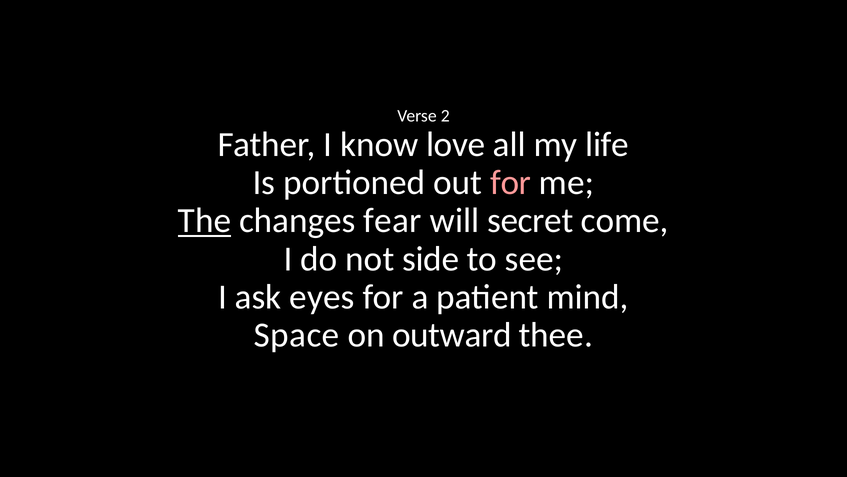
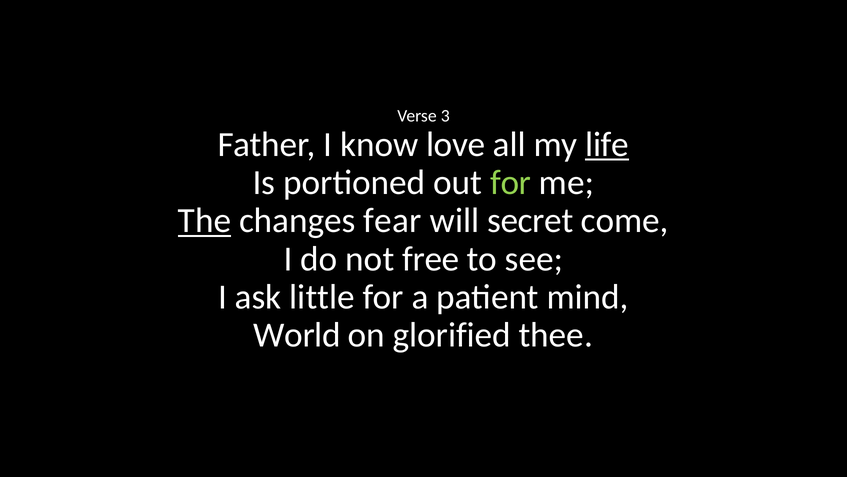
2: 2 -> 3 (445, 116)
life underline: none -> present (607, 144)
for colour: pink -> light green (511, 182)
side: side -> free (431, 259)
eyes: eyes -> little (322, 297)
Space: Space -> World (297, 335)
outward: outward -> glorified (452, 335)
